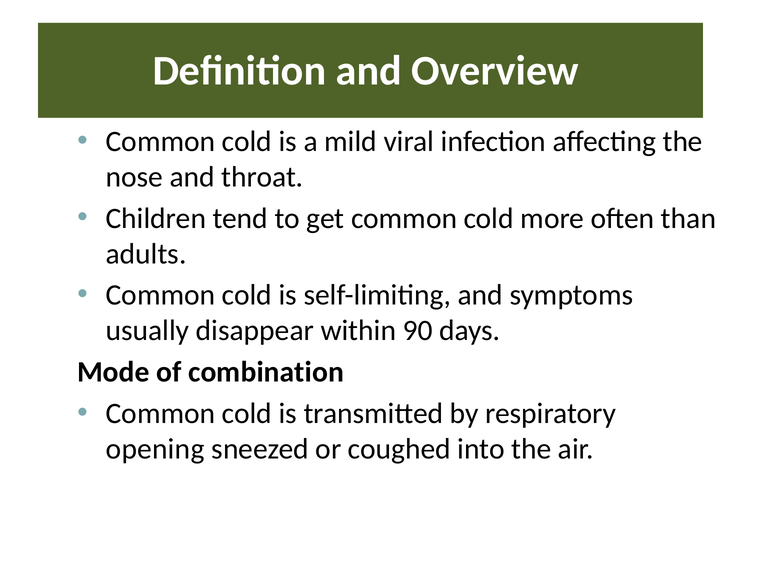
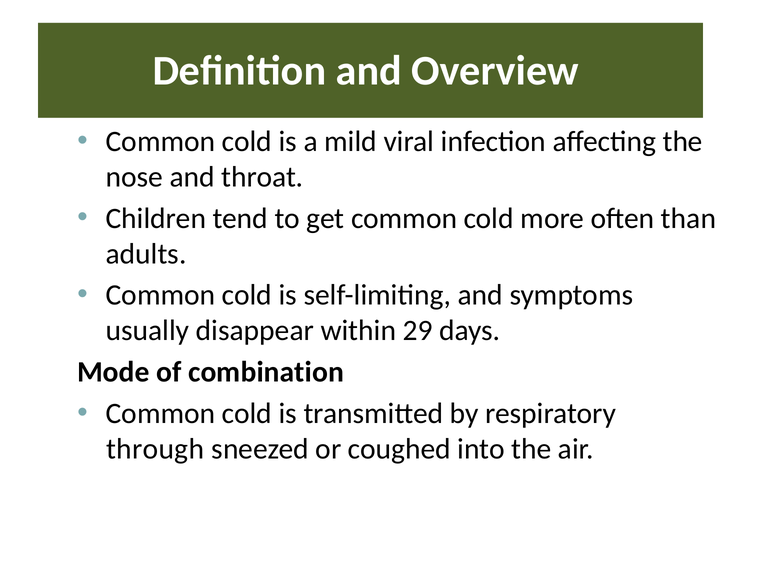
90: 90 -> 29 (418, 331)
opening: opening -> through (155, 449)
